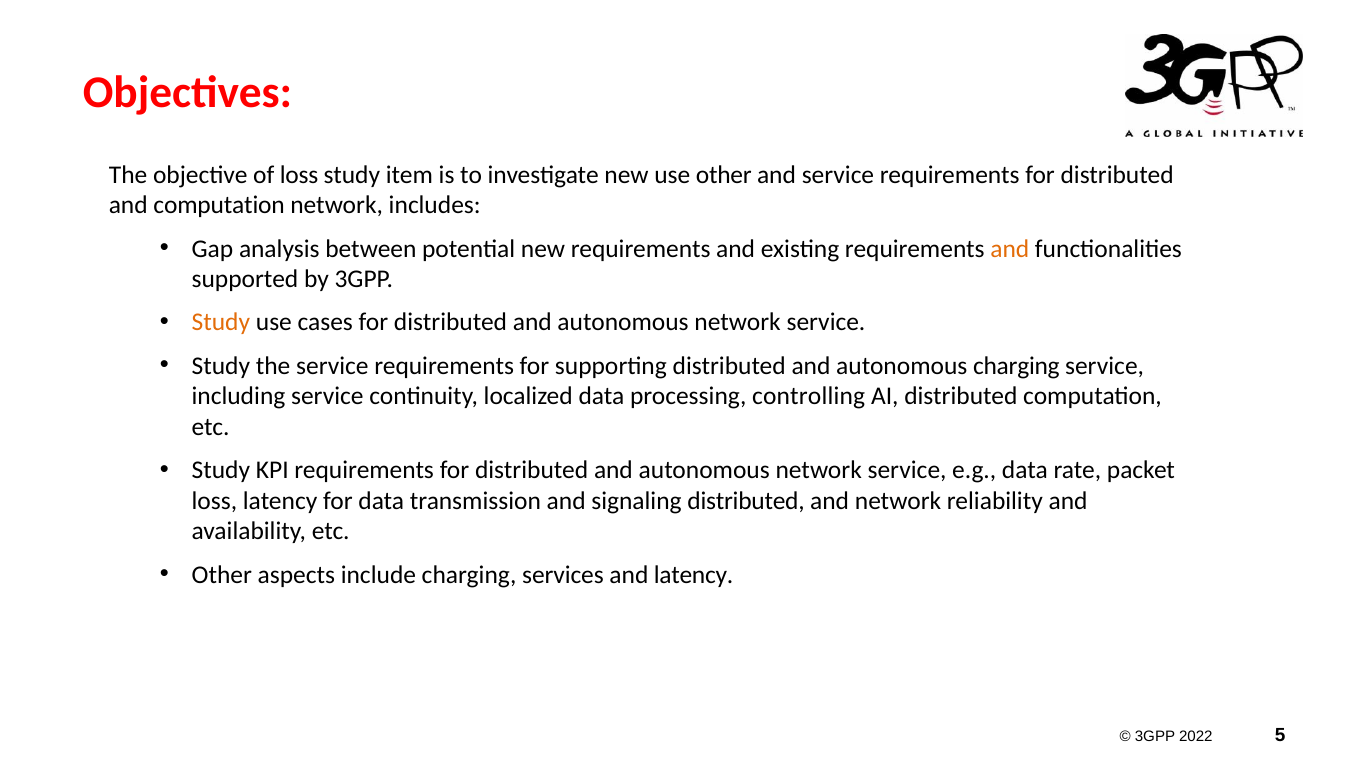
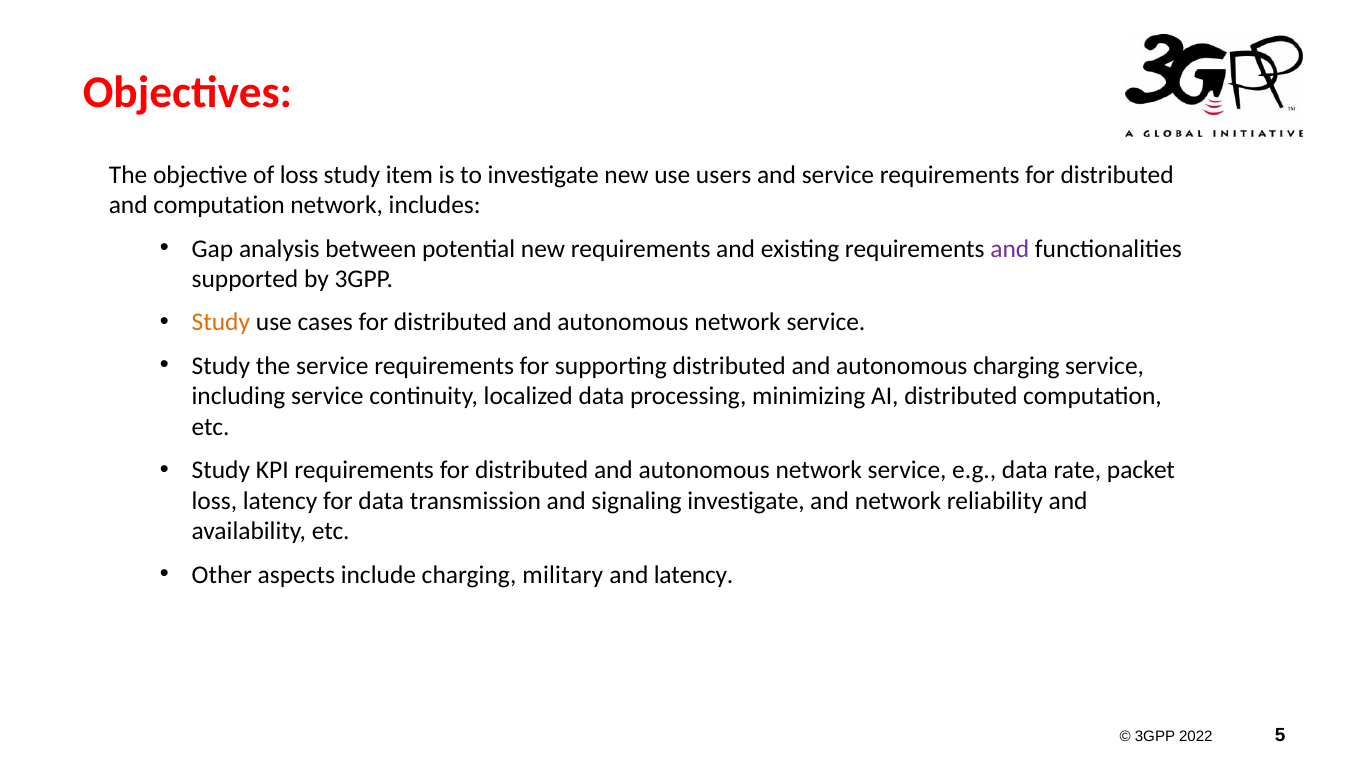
use other: other -> users (724, 175)
and colour: orange -> purple (1010, 249)
controlling: controlling -> minimizing (809, 397)
signaling distributed: distributed -> investigate (746, 501)
services: services -> military (563, 575)
